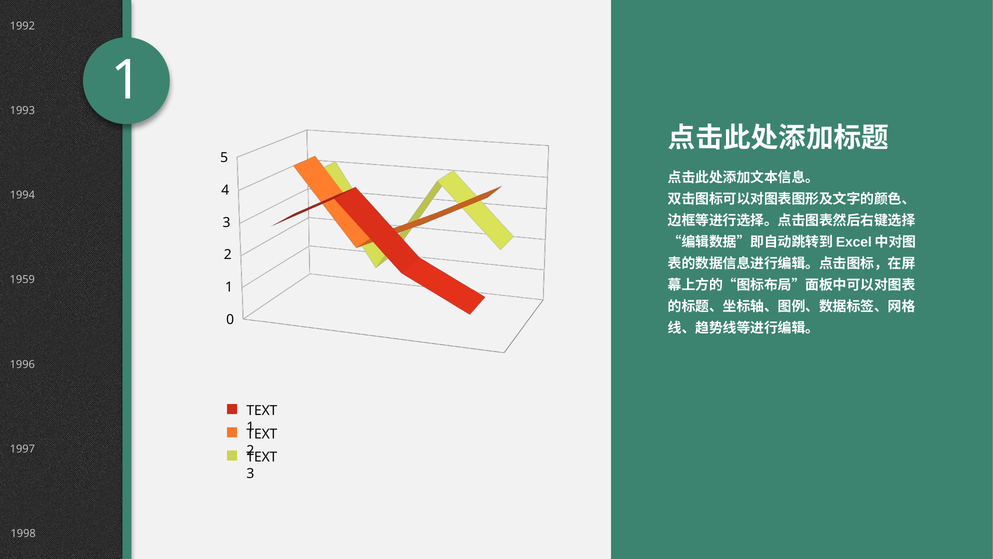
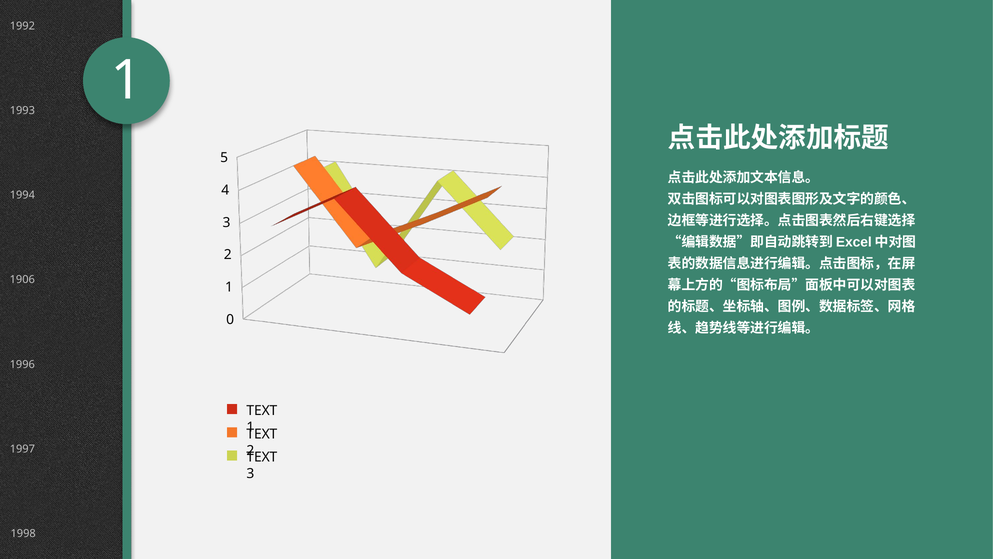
1959: 1959 -> 1906 (22, 280)
